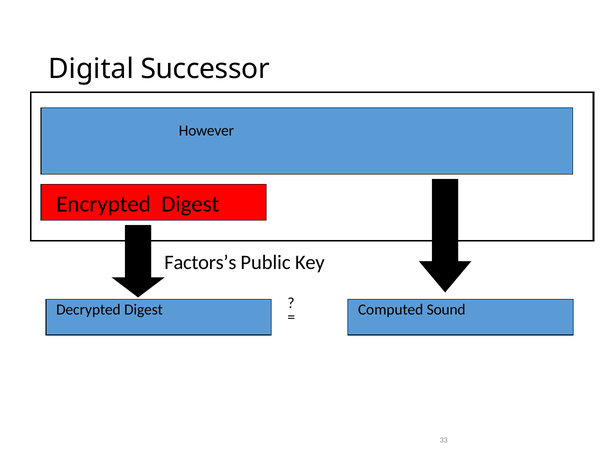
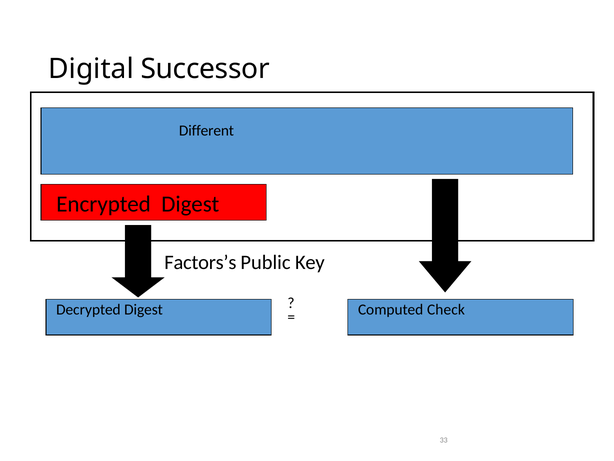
However: However -> Different (206, 130)
Sound: Sound -> Check (446, 309)
